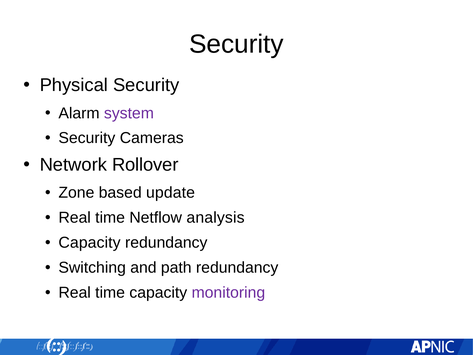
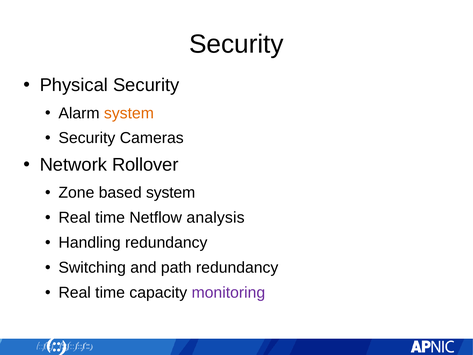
system colour: purple -> orange (129, 113)
based update: update -> system (171, 193)
Capacity: Capacity -> Handling (90, 243)
